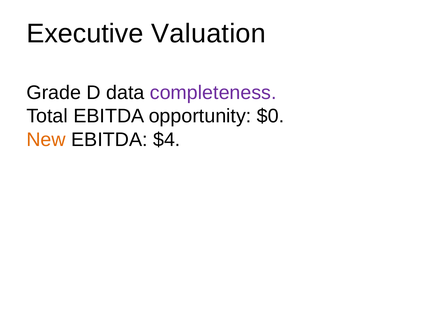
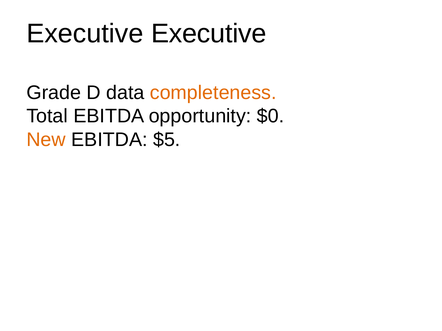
Executive Valuation: Valuation -> Executive (209, 34)
completeness colour: purple -> orange (213, 93)
$4: $4 -> $5 (167, 140)
